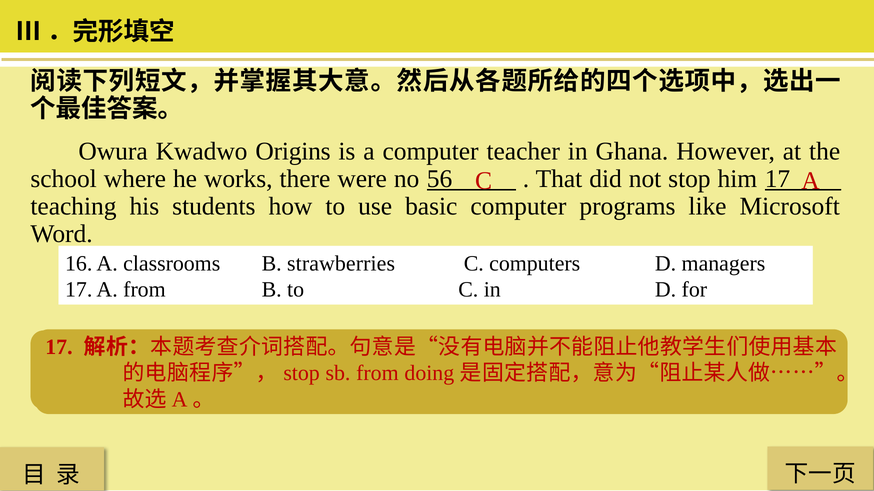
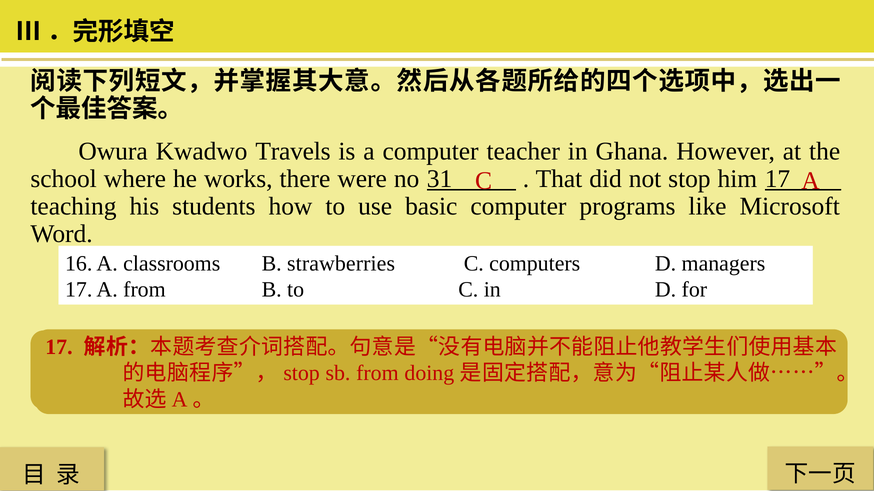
Origins: Origins -> Travels (293, 151)
56: 56 -> 31 (440, 179)
